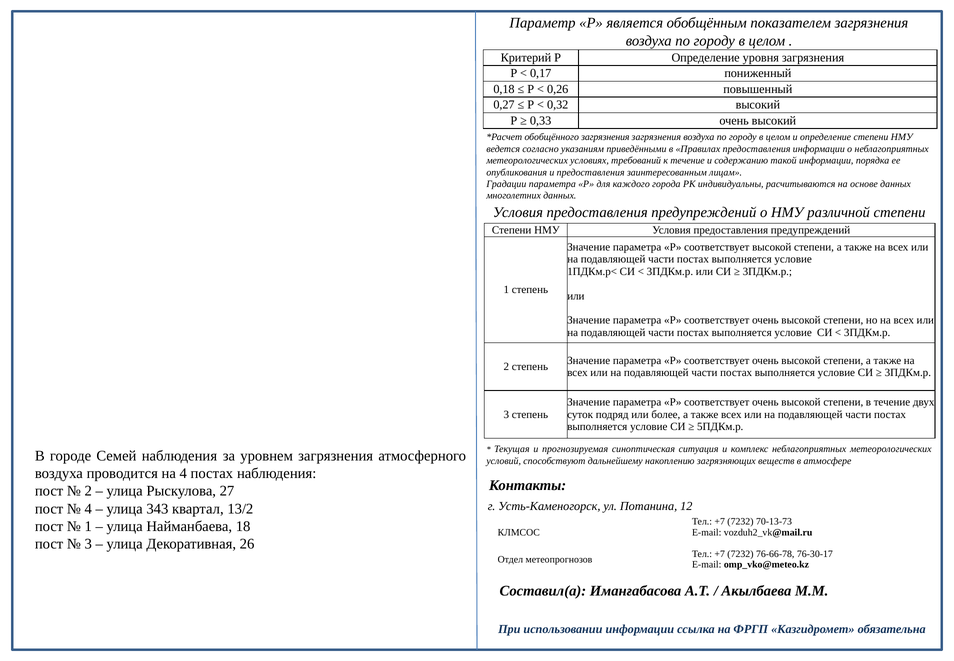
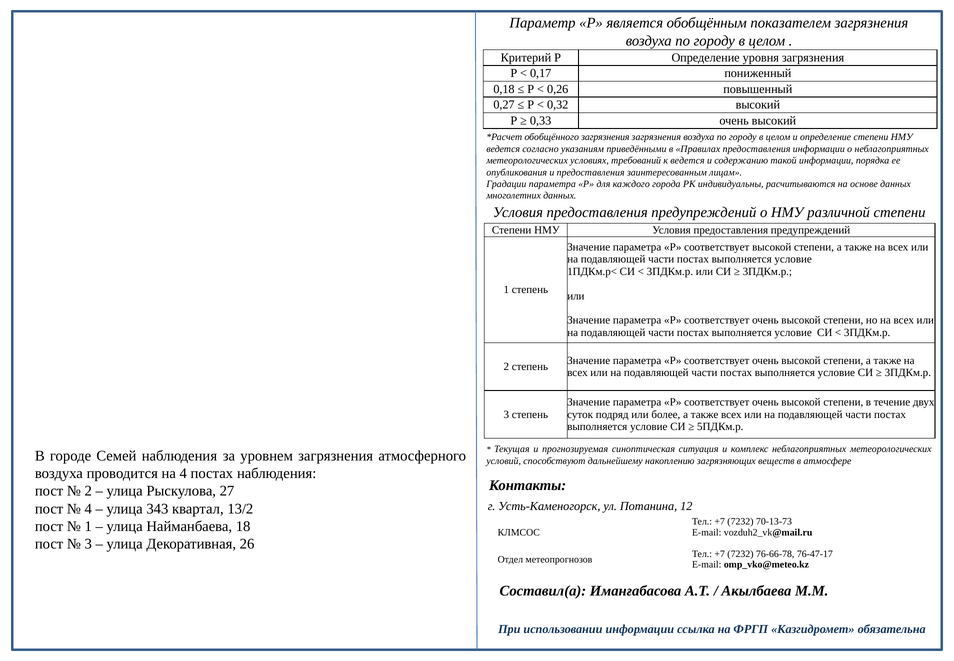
к течение: течение -> ведется (688, 160)
76-30-17: 76-30-17 -> 76-47-17 (815, 553)
